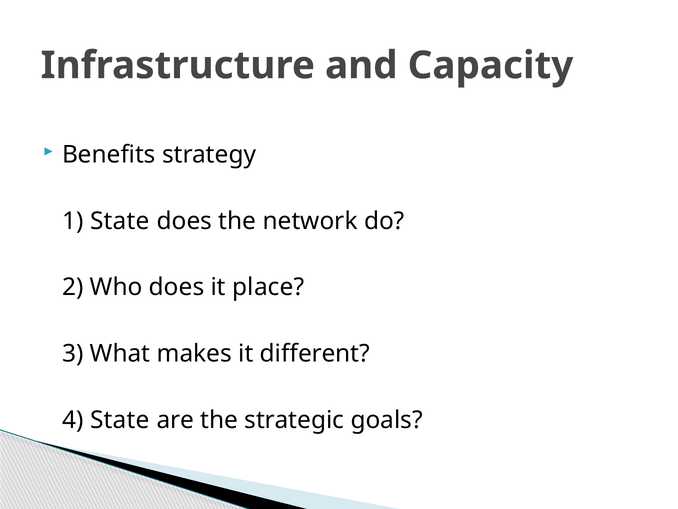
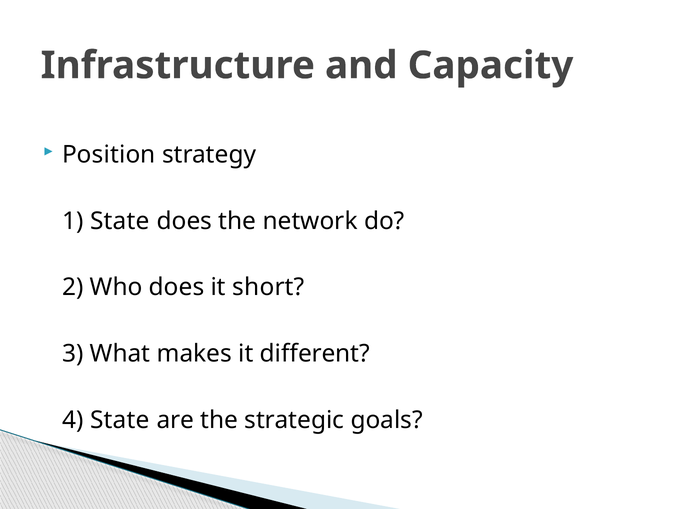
Benefits: Benefits -> Position (109, 155)
place: place -> short (268, 287)
